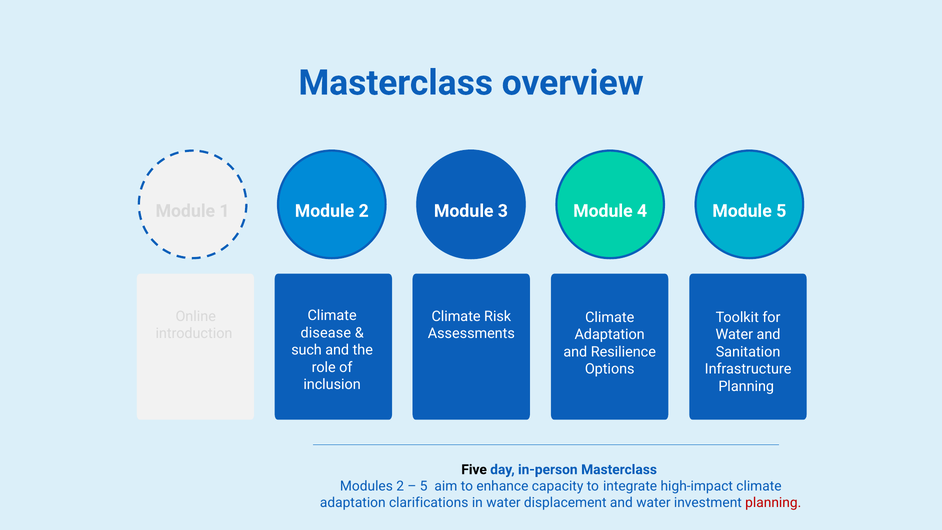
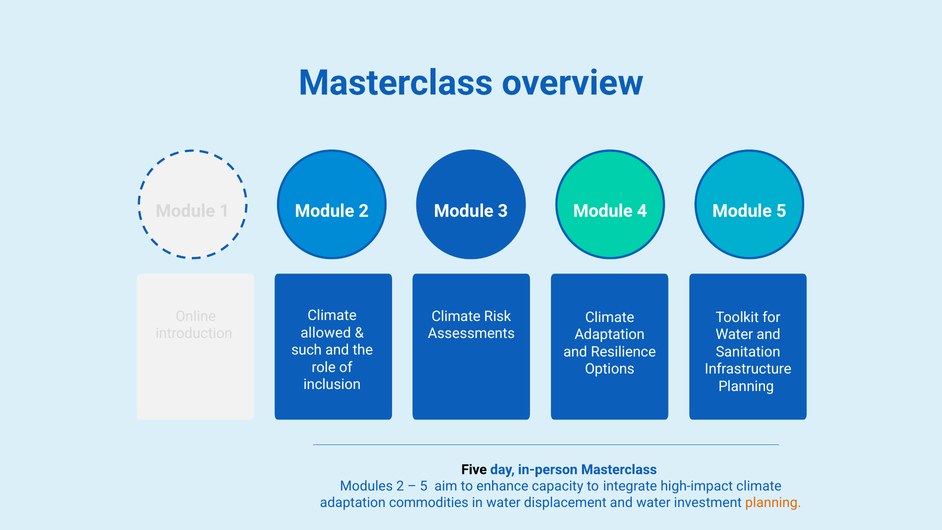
disease: disease -> allowed (326, 333)
clarifications: clarifications -> commodities (429, 502)
planning colour: red -> orange (773, 502)
